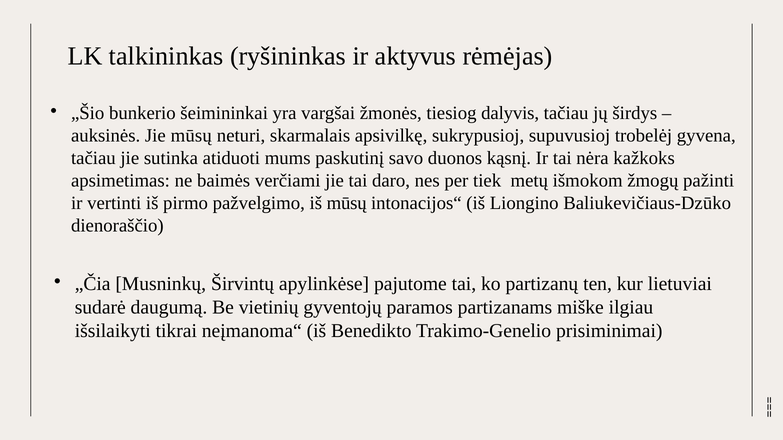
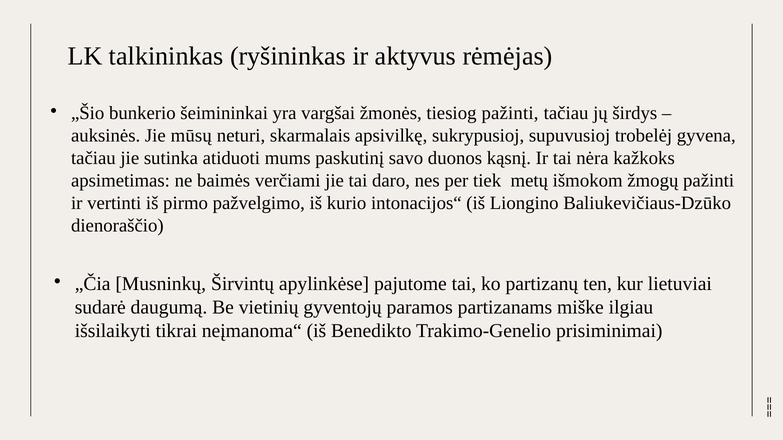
tiesiog dalyvis: dalyvis -> pažinti (510, 113)
iš mūsų: mūsų -> kurio (347, 203)
